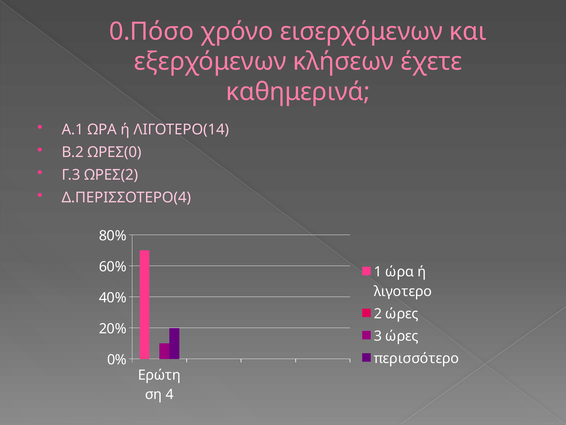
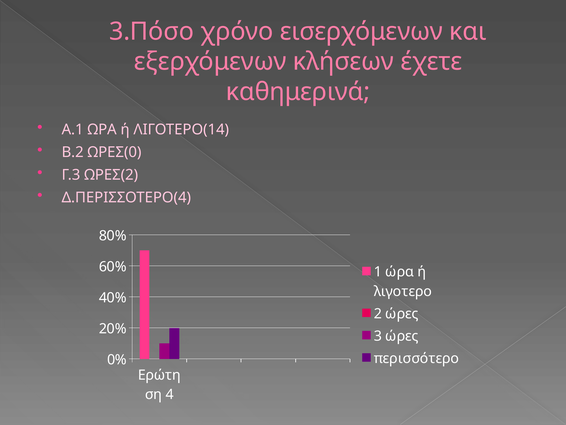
0.Πόσο: 0.Πόσο -> 3.Πόσο (152, 31)
